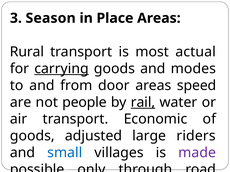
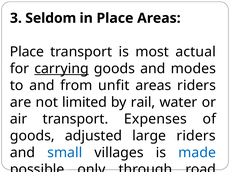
Season: Season -> Seldom (51, 18)
Rural: Rural -> Place (27, 52)
door: door -> unfit (114, 86)
areas speed: speed -> riders (197, 86)
people: people -> limited (84, 103)
rail underline: present -> none (143, 103)
Economic: Economic -> Expenses (155, 119)
made colour: purple -> blue (197, 153)
